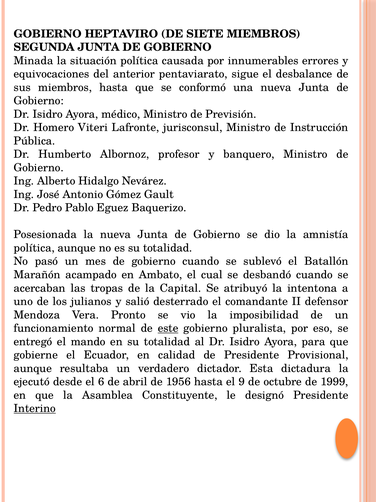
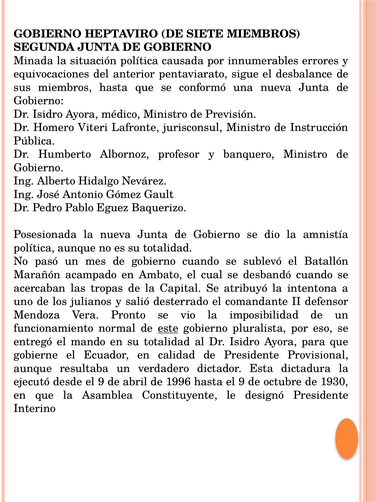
desde el 6: 6 -> 9 (101, 381)
1956: 1956 -> 1996 (178, 381)
1999: 1999 -> 1930 (334, 381)
Interino underline: present -> none (35, 408)
